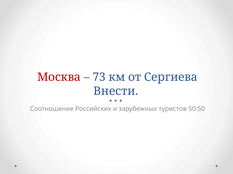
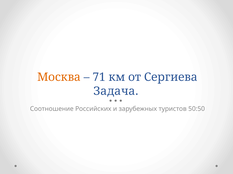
Москва colour: red -> orange (59, 77)
73: 73 -> 71 (99, 77)
Внести: Внести -> Задача (116, 91)
